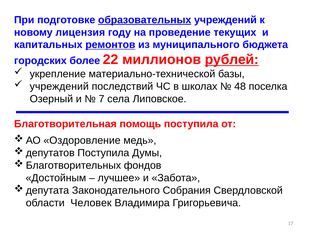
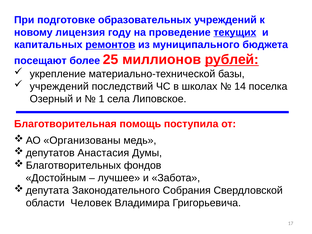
образовательных underline: present -> none (145, 20)
текущих underline: none -> present (235, 32)
городских: городских -> посещают (40, 61)
22: 22 -> 25 (111, 60)
48: 48 -> 14 (240, 86)
7: 7 -> 1 (102, 99)
Оздоровление: Оздоровление -> Организованы (82, 140)
Поступила: Поступила -> Анастасия (103, 153)
